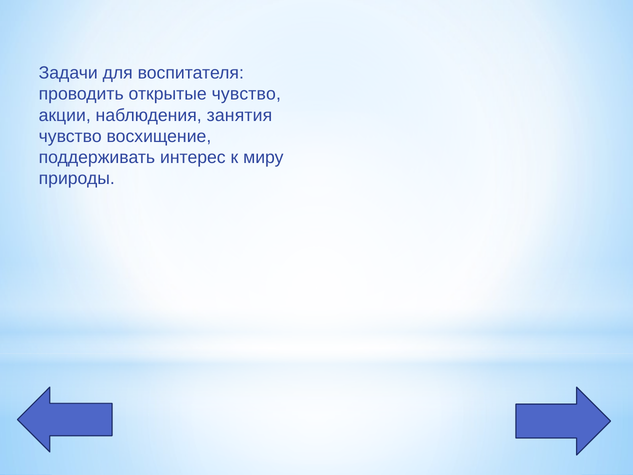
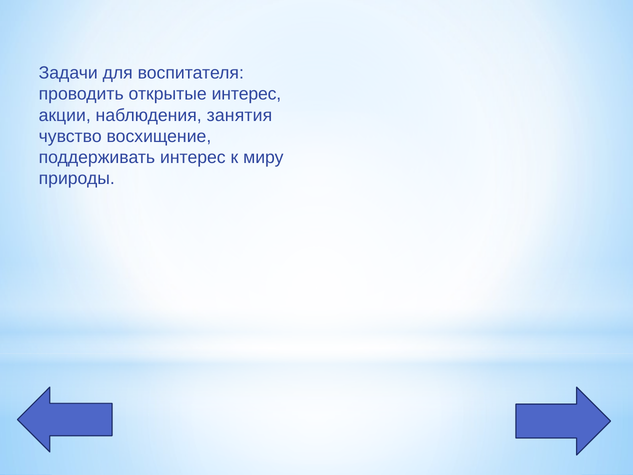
открытые чувство: чувство -> интерес (246, 94)
